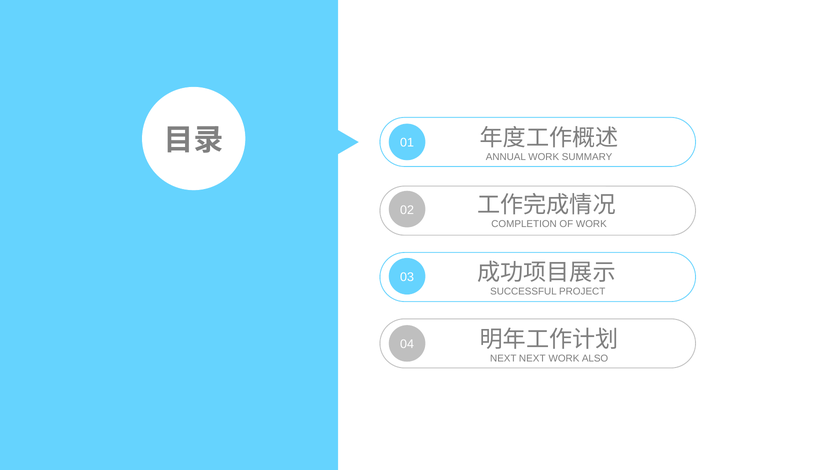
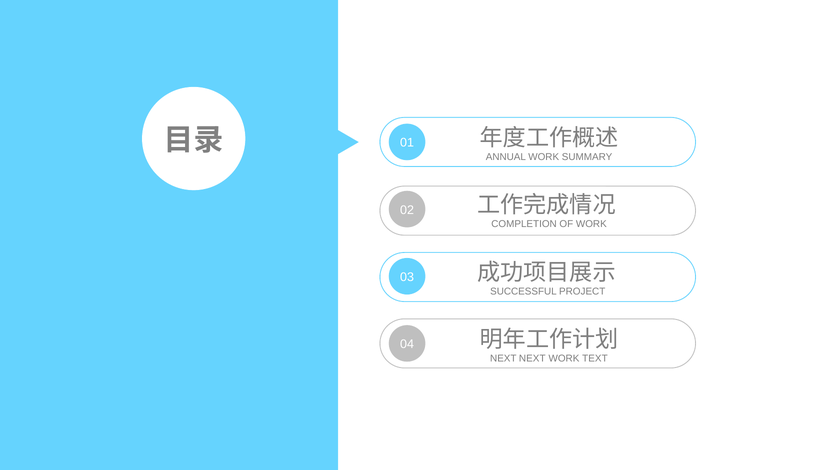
ALSO: ALSO -> TEXT (595, 359)
